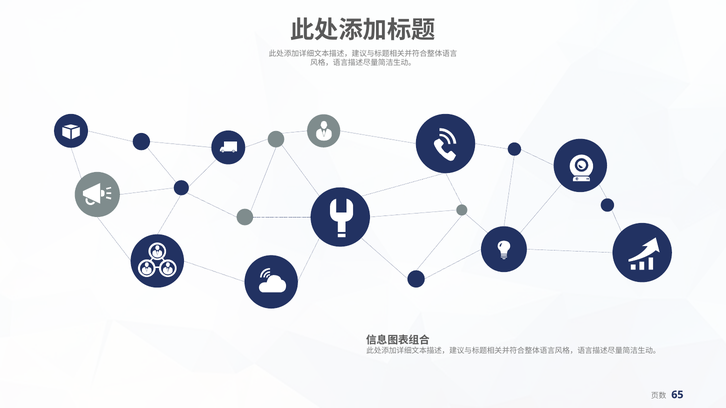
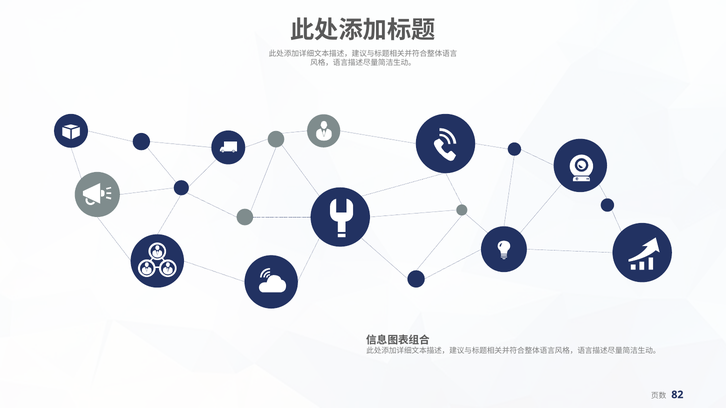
65: 65 -> 82 (677, 395)
